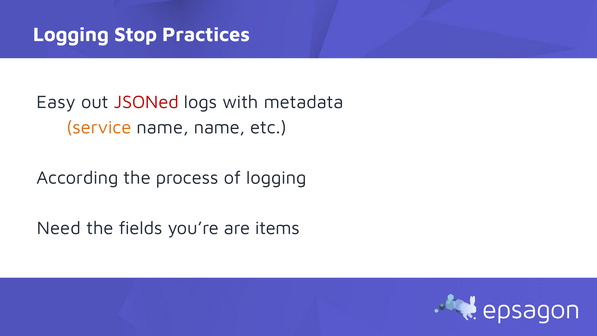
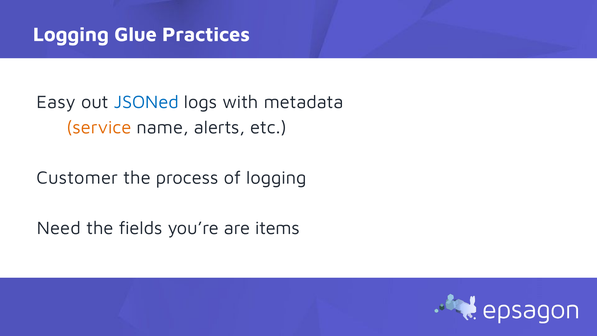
Stop: Stop -> Glue (136, 34)
JSONed colour: red -> blue (146, 102)
name name: name -> alerts (220, 127)
According: According -> Customer (77, 178)
